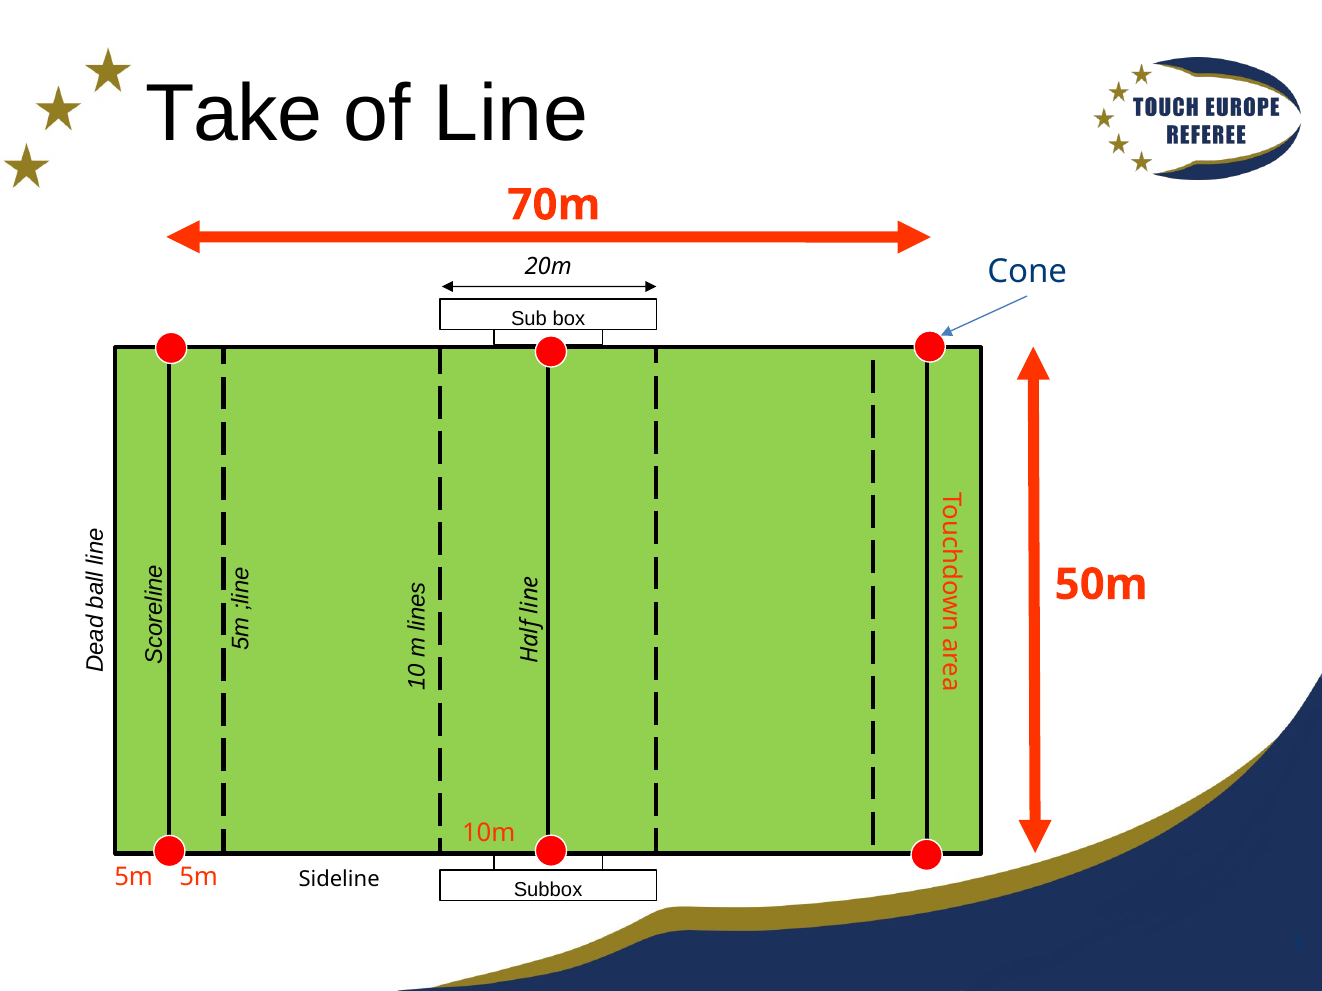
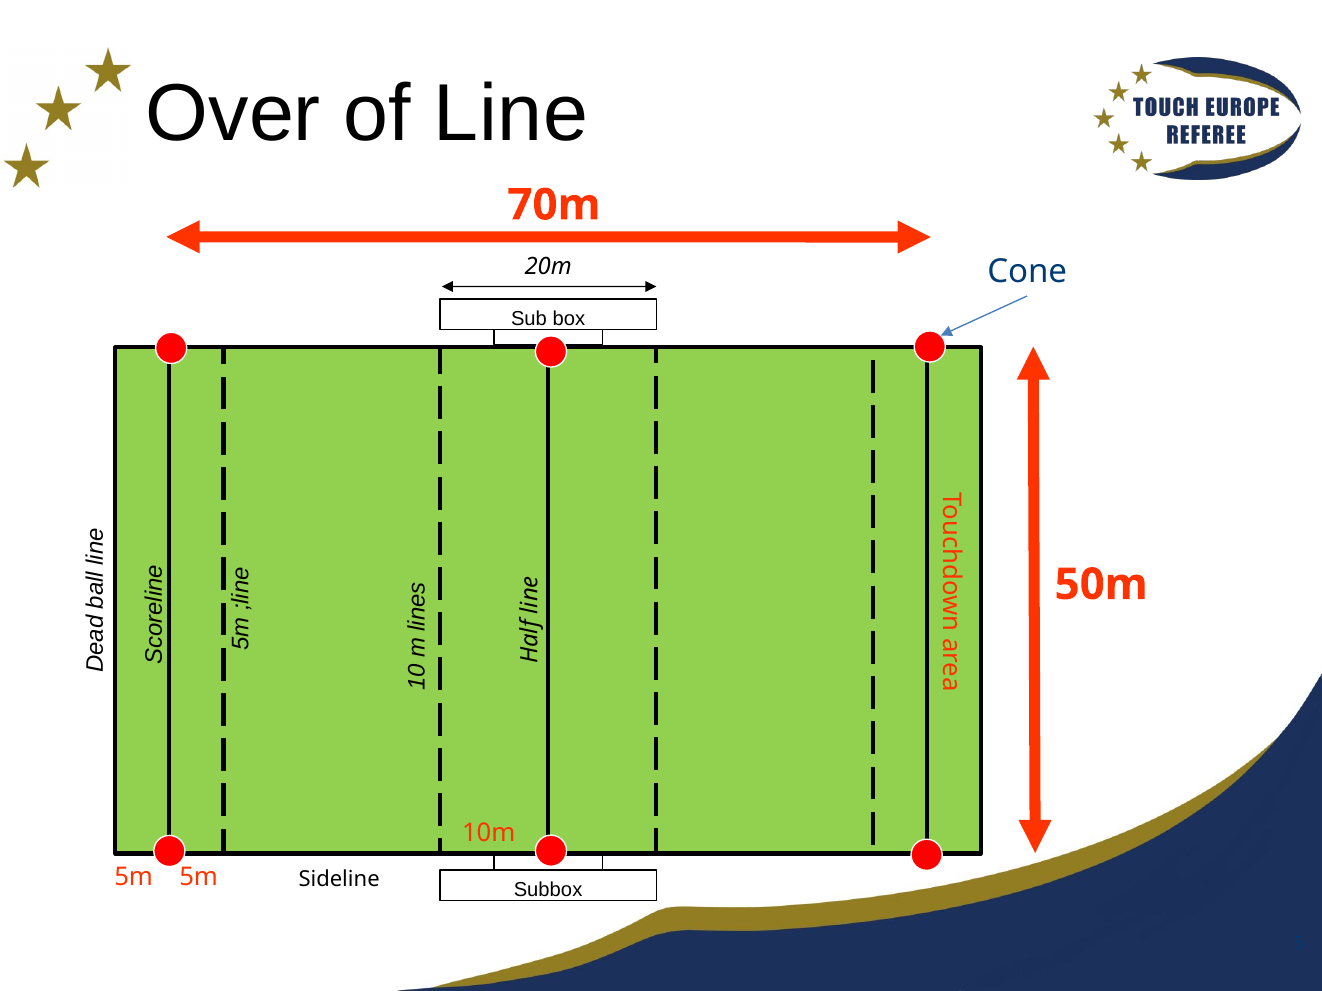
Take: Take -> Over (233, 114)
